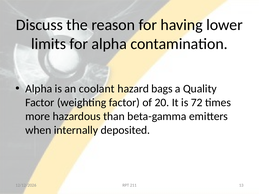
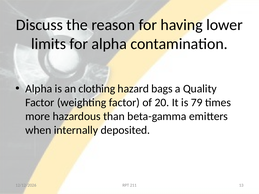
coolant: coolant -> clothing (97, 89)
72: 72 -> 79 (197, 103)
